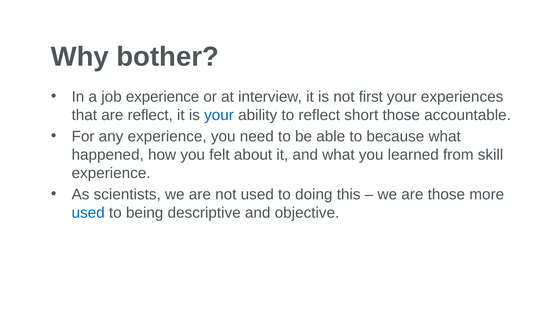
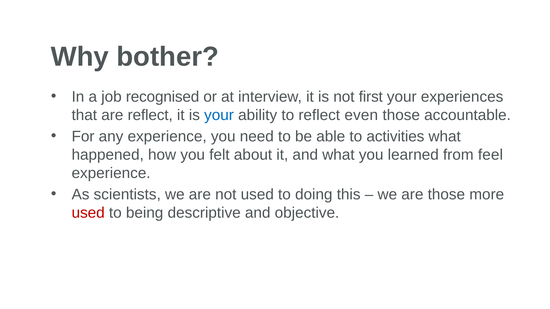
job experience: experience -> recognised (163, 97)
short: short -> even (361, 115)
because: because -> activities (395, 137)
skill: skill -> feel (490, 155)
used colour: blue -> red (88, 213)
